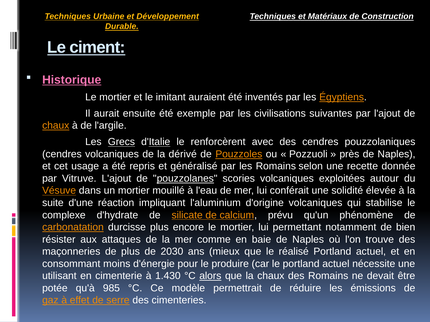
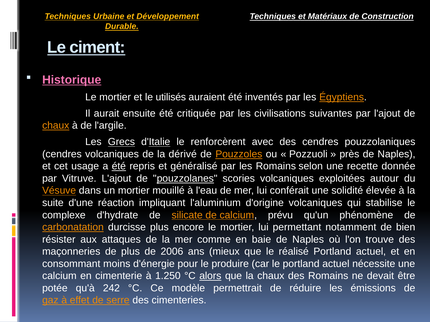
imitant: imitant -> utilisés (171, 97)
exemple: exemple -> critiquée (196, 114)
été underline: none -> present (119, 167)
2030: 2030 -> 2006 (172, 252)
utilisant: utilisant -> calcium (59, 276)
1.430: 1.430 -> 1.250 (168, 276)
985: 985 -> 242 (111, 288)
